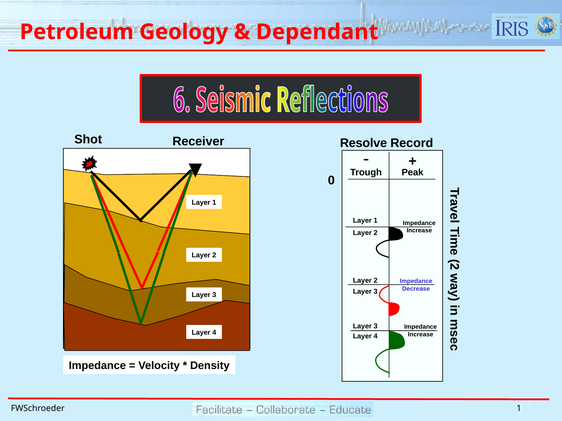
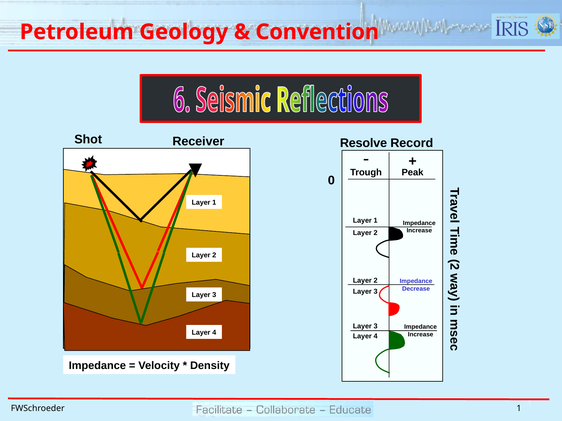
Dependant: Dependant -> Convention (317, 32)
